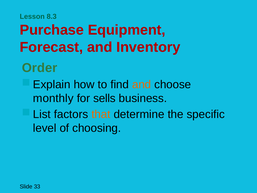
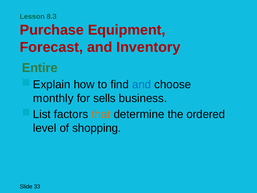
Order: Order -> Entire (40, 68)
and colour: orange -> blue (142, 84)
specific: specific -> ordered (206, 114)
choosing: choosing -> shopping (97, 128)
